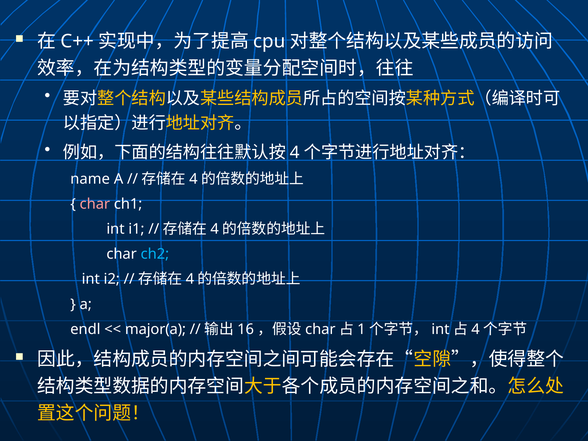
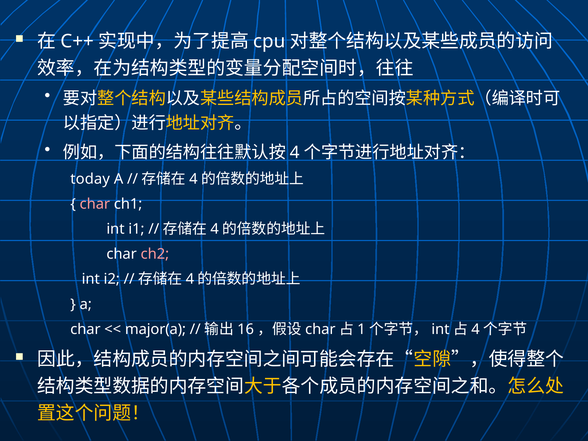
name: name -> today (90, 179)
ch2 colour: light blue -> pink (155, 254)
endl: endl -> char (85, 329)
